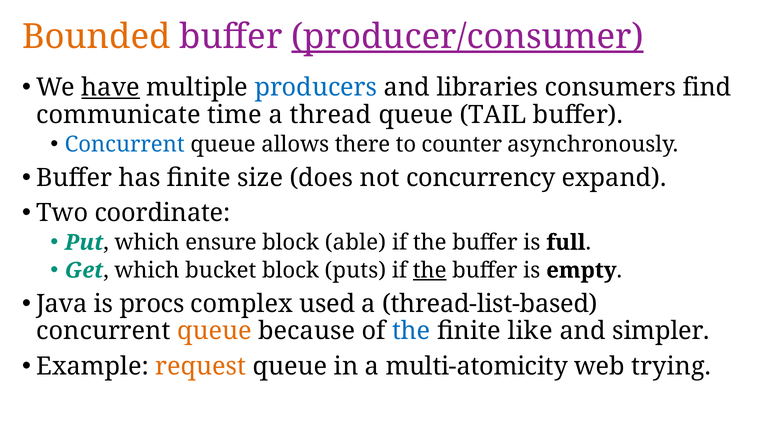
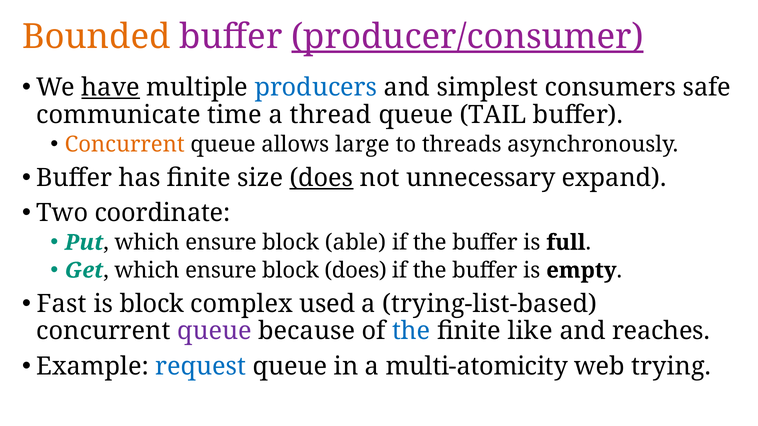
libraries: libraries -> simplest (487, 88)
find: find -> safe (707, 88)
Concurrent colour: blue -> orange (125, 145)
there: there -> large (362, 145)
counter: counter -> threads (462, 145)
does underline: none -> present (321, 178)
concurrency: concurrency -> unnecessary (481, 178)
Get which bucket: bucket -> ensure (221, 271)
block puts: puts -> does (356, 271)
the underline: present -> none (430, 271)
Java: Java -> Fast (62, 304)
is procs: procs -> block (152, 304)
thread-list-based: thread-list-based -> trying-list-based (490, 304)
queue colour: orange -> purple (214, 331)
simpler: simpler -> reaches (661, 331)
request colour: orange -> blue (201, 367)
